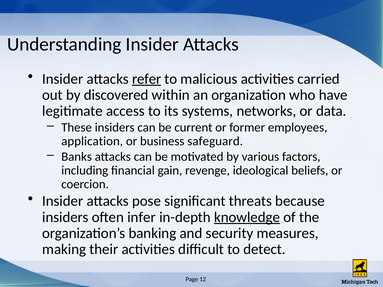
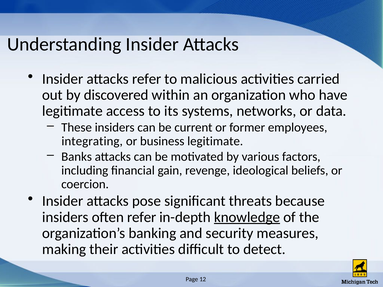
refer underline: present -> none (147, 79)
application: application -> integrating (92, 141)
business safeguard: safeguard -> legitimate (215, 141)
often infer: infer -> refer (142, 217)
